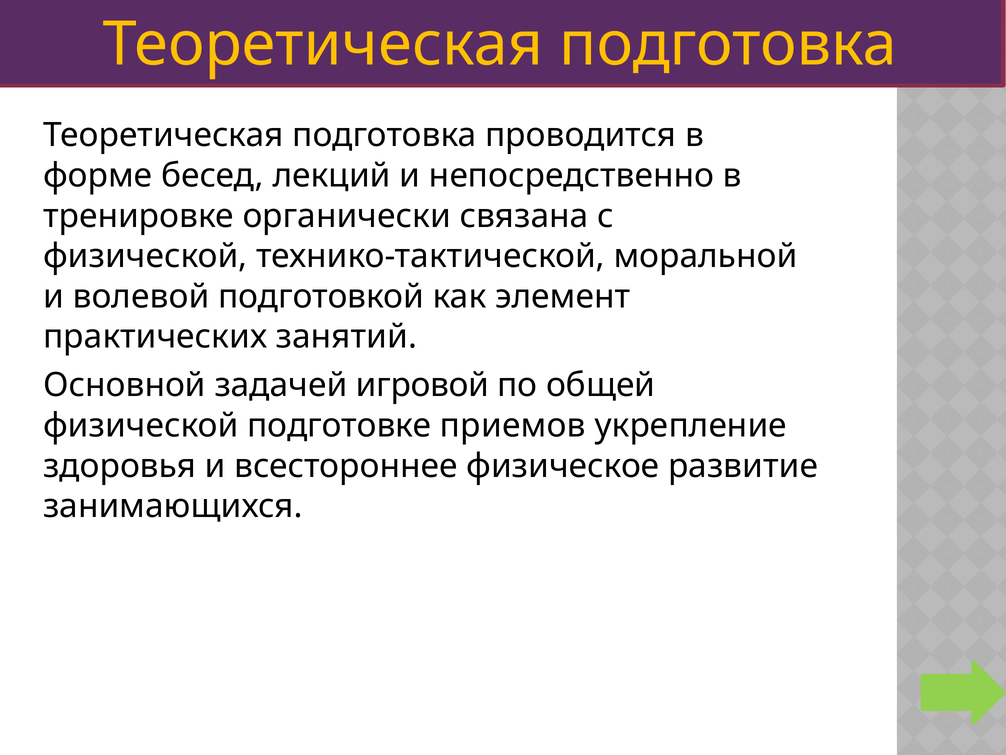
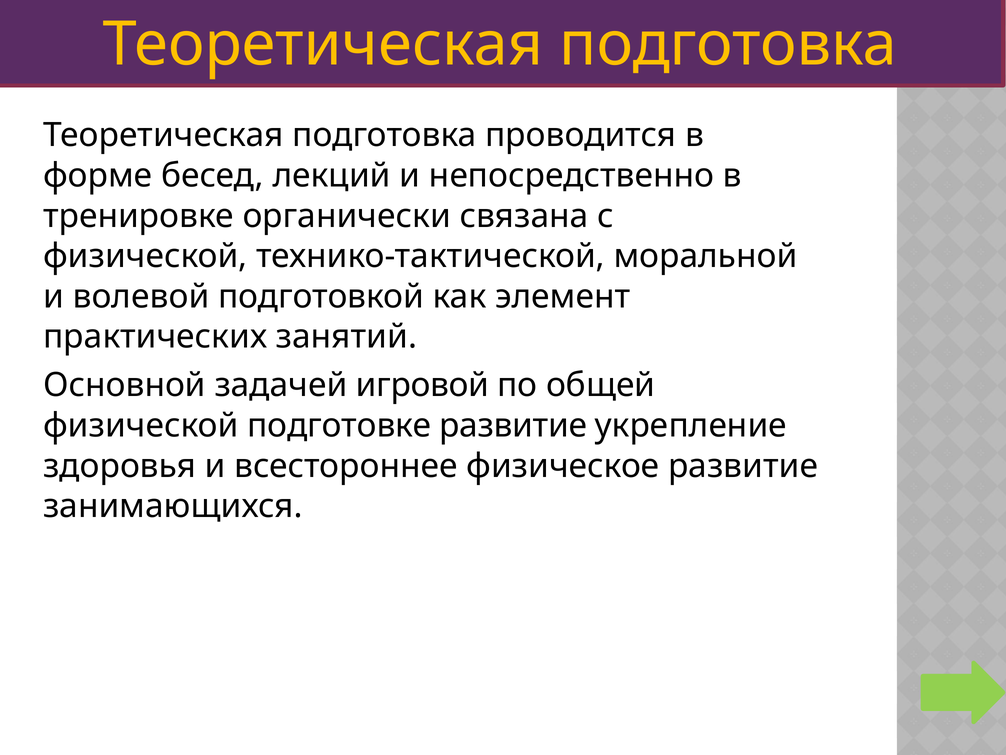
подготовке приемов: приемов -> развитие (513, 425)
